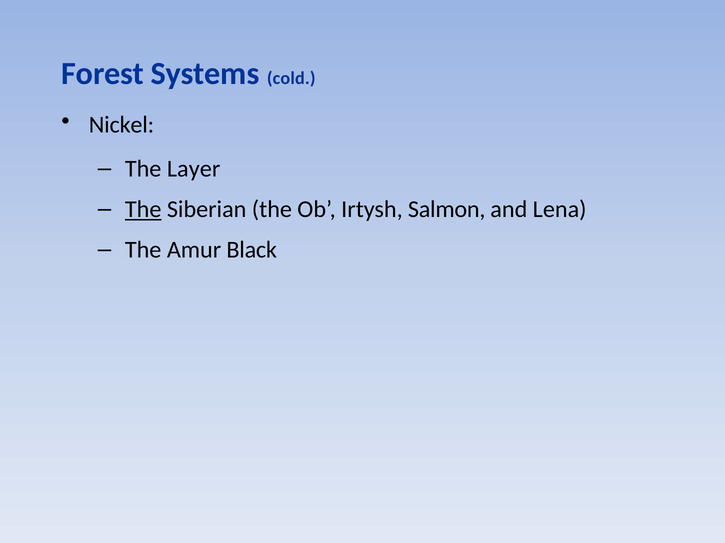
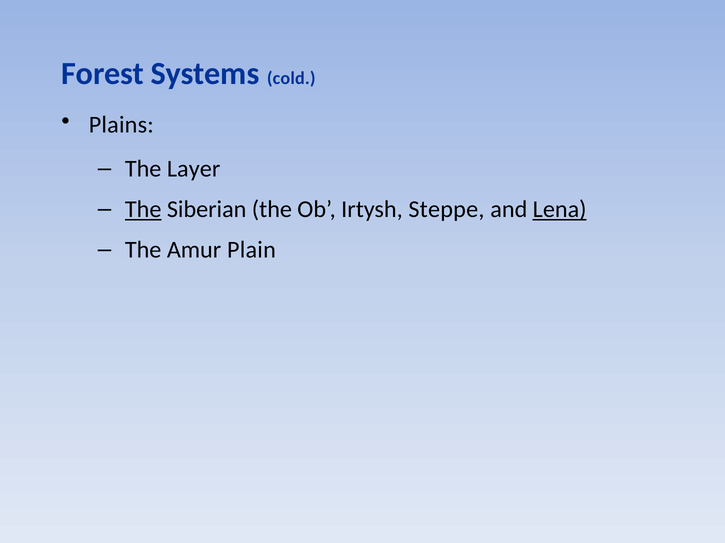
Nickel: Nickel -> Plains (121, 125)
Salmon: Salmon -> Steppe (446, 210)
Lena underline: none -> present (560, 210)
Black: Black -> Plain (251, 250)
